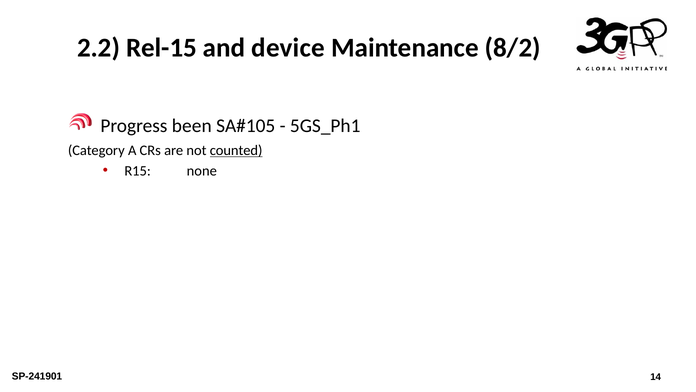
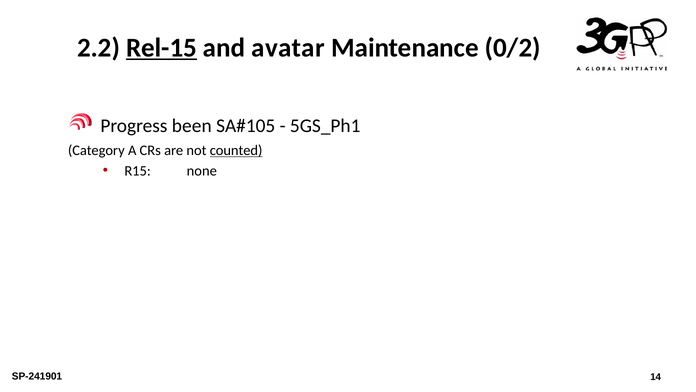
Rel-15 underline: none -> present (162, 48)
device: device -> avatar (288, 48)
8/2: 8/2 -> 0/2 (513, 48)
